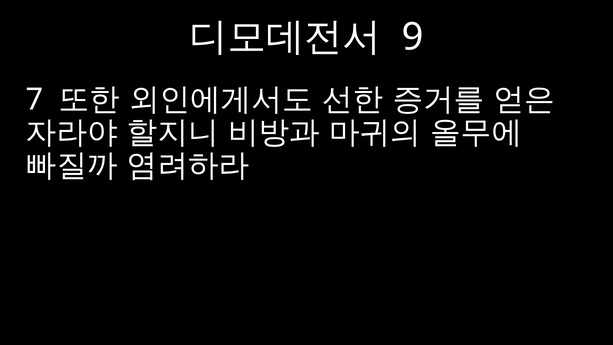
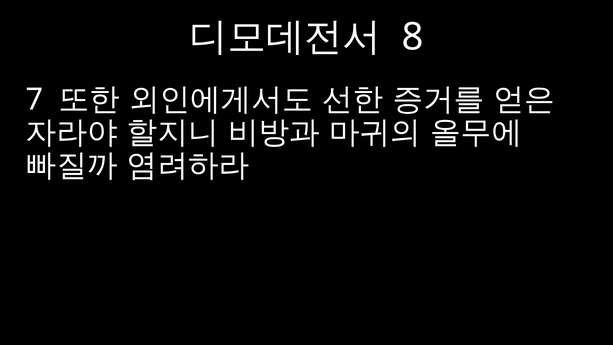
9: 9 -> 8 (413, 37)
